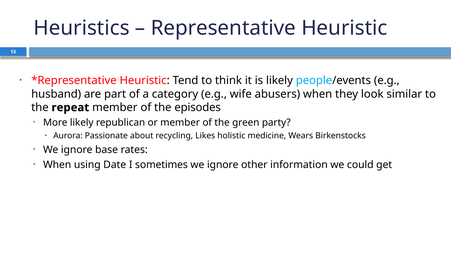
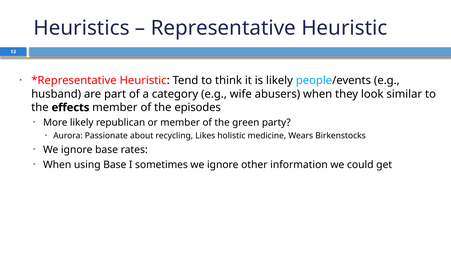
repeat: repeat -> effects (70, 108)
using Date: Date -> Base (115, 165)
